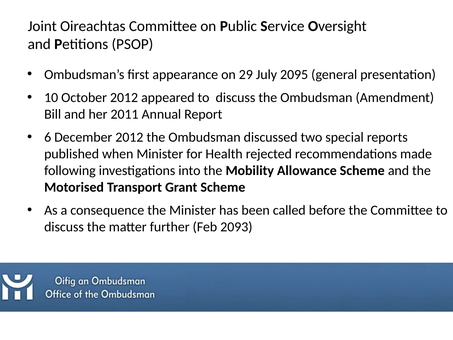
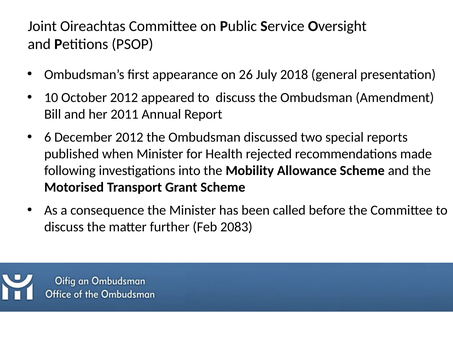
29: 29 -> 26 (246, 74)
2095: 2095 -> 2018 (294, 74)
2093: 2093 -> 2083 (236, 227)
